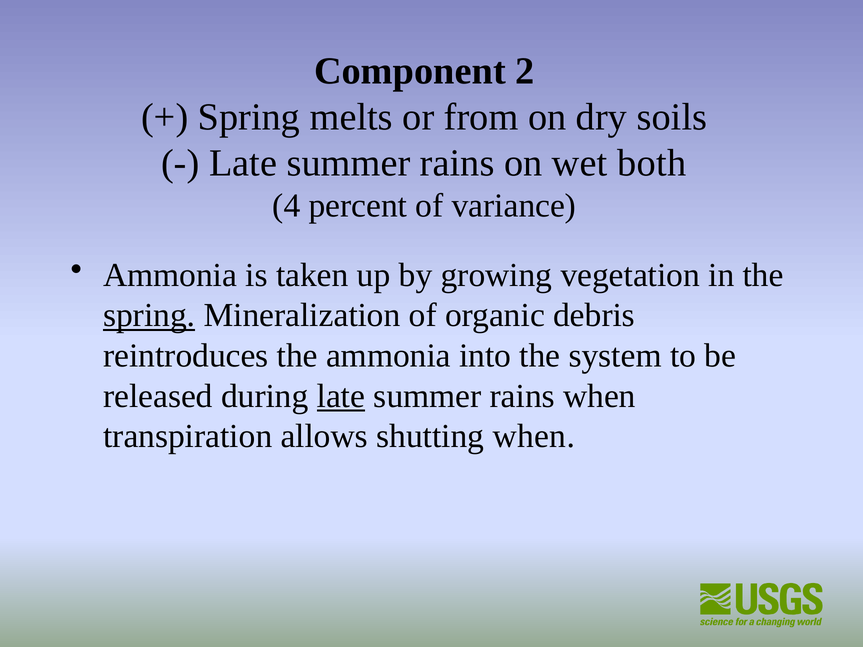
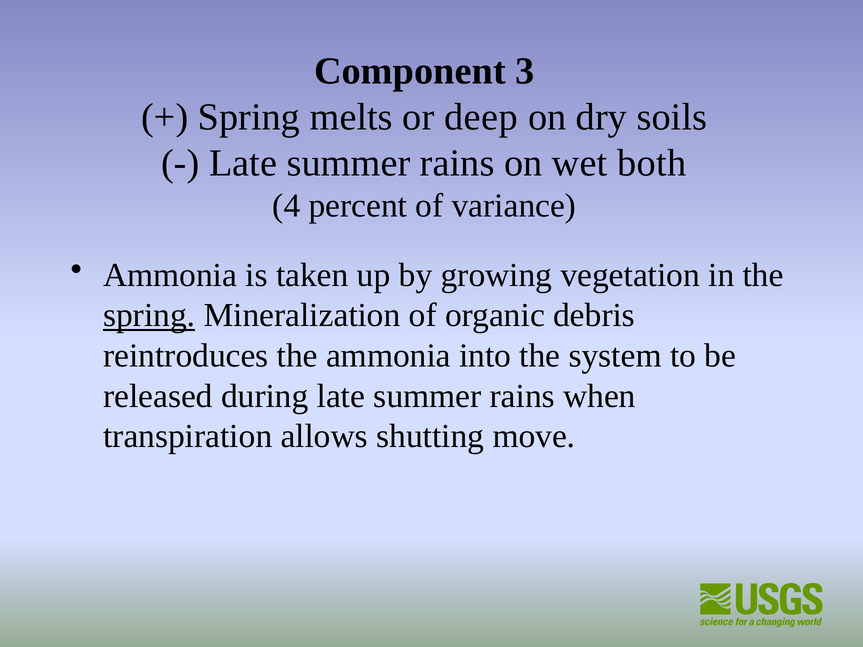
2: 2 -> 3 (525, 71)
from: from -> deep (481, 117)
late underline: present -> none (341, 396)
shutting when: when -> move (534, 436)
